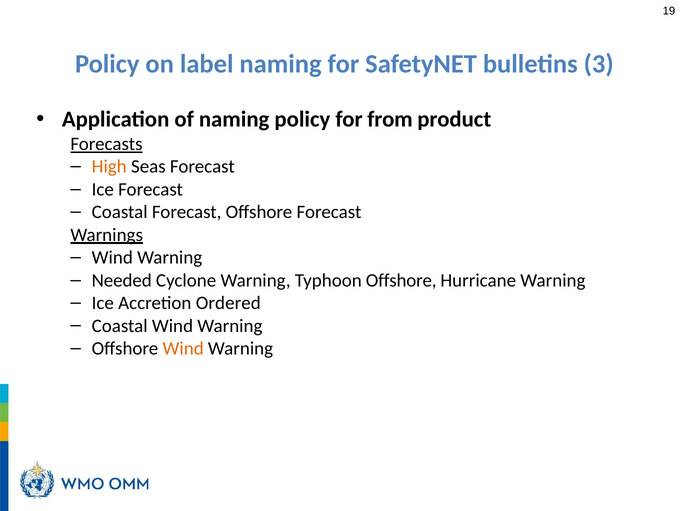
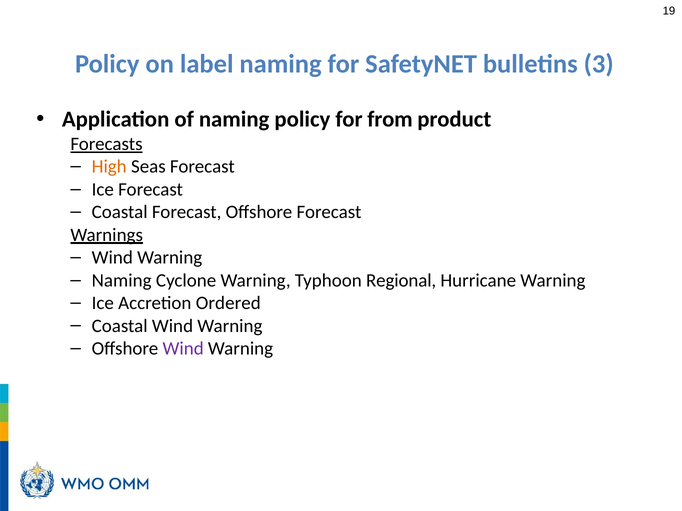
Needed: Needed -> Naming (122, 281)
Typhoon Offshore: Offshore -> Regional (401, 281)
Wind colour: orange -> purple (183, 349)
